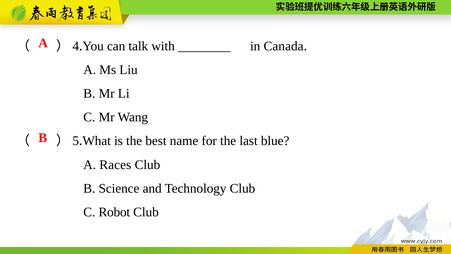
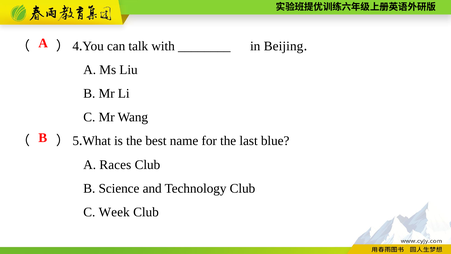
Canada: Canada -> Beijing (284, 46)
Robot: Robot -> Week (114, 212)
